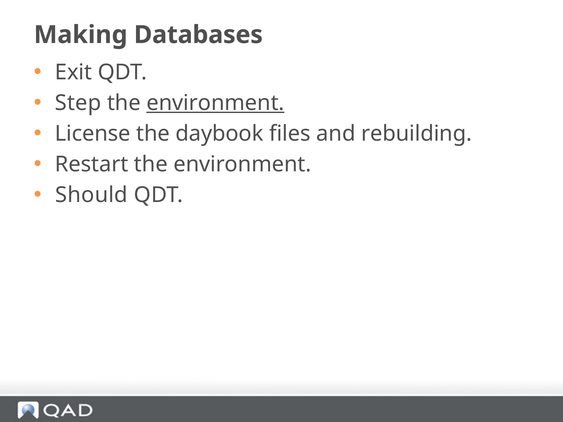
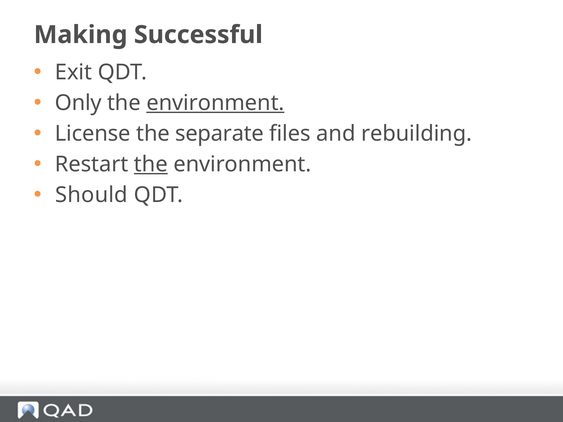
Databases: Databases -> Successful (198, 35)
Step: Step -> Only (78, 103)
daybook: daybook -> separate (220, 134)
the underline: none -> present (151, 164)
